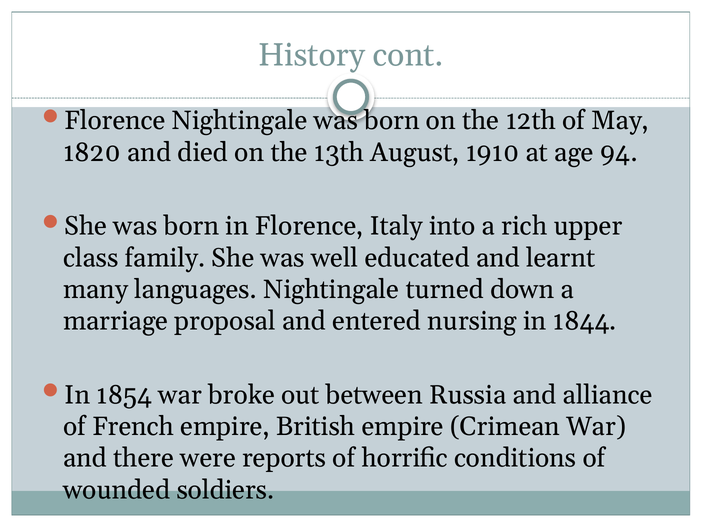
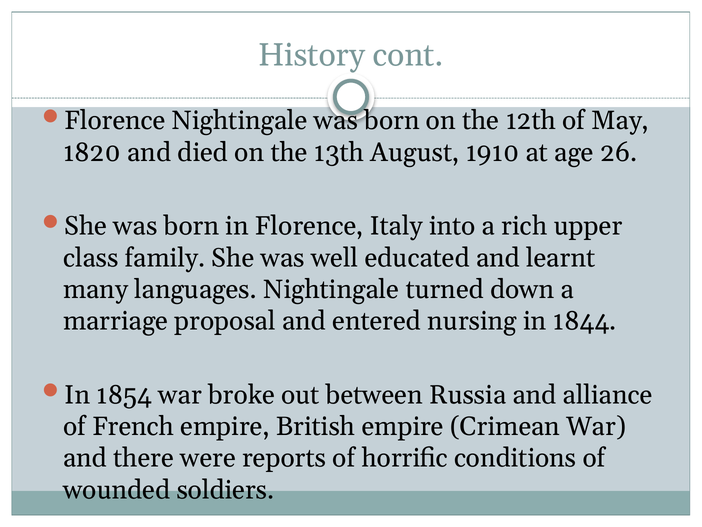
94: 94 -> 26 (619, 152)
